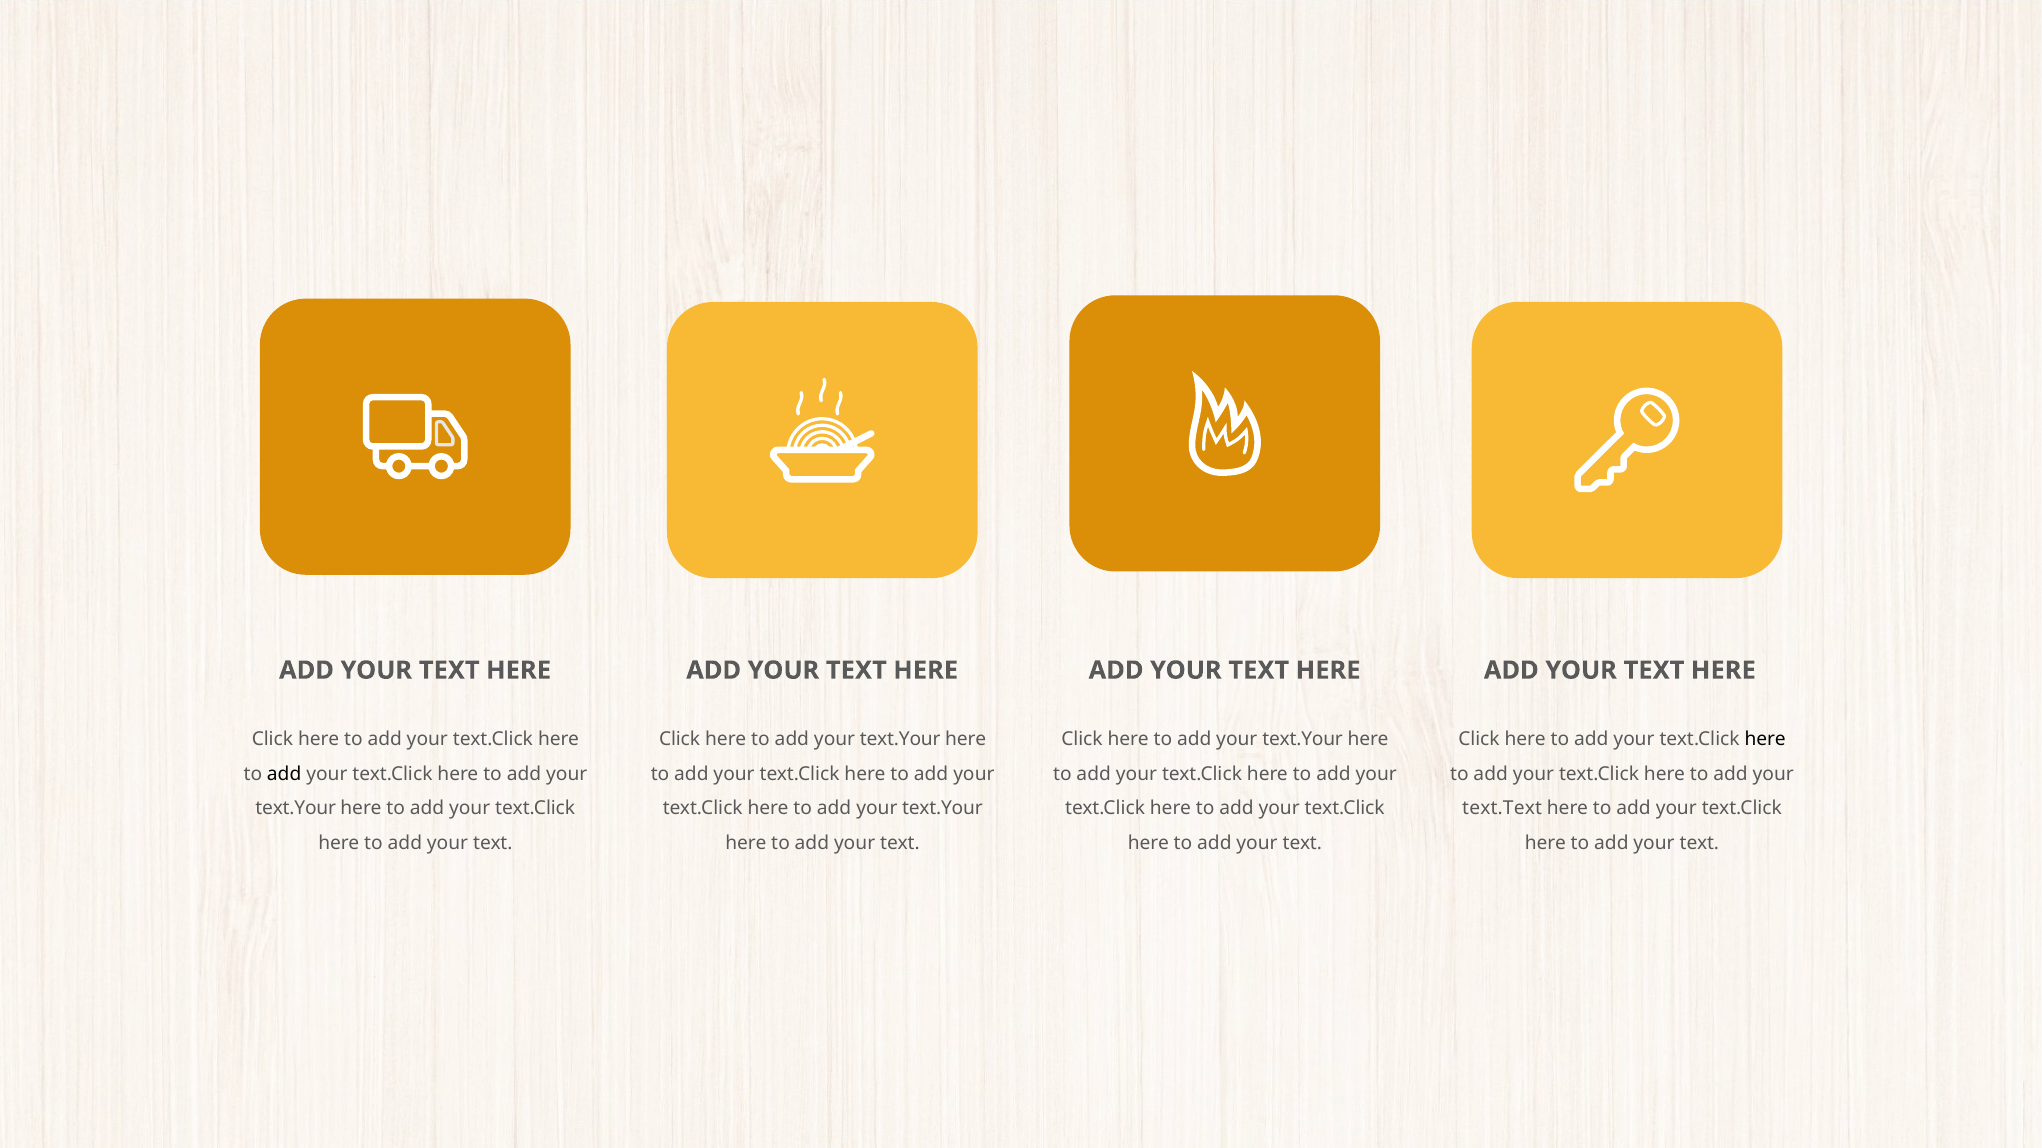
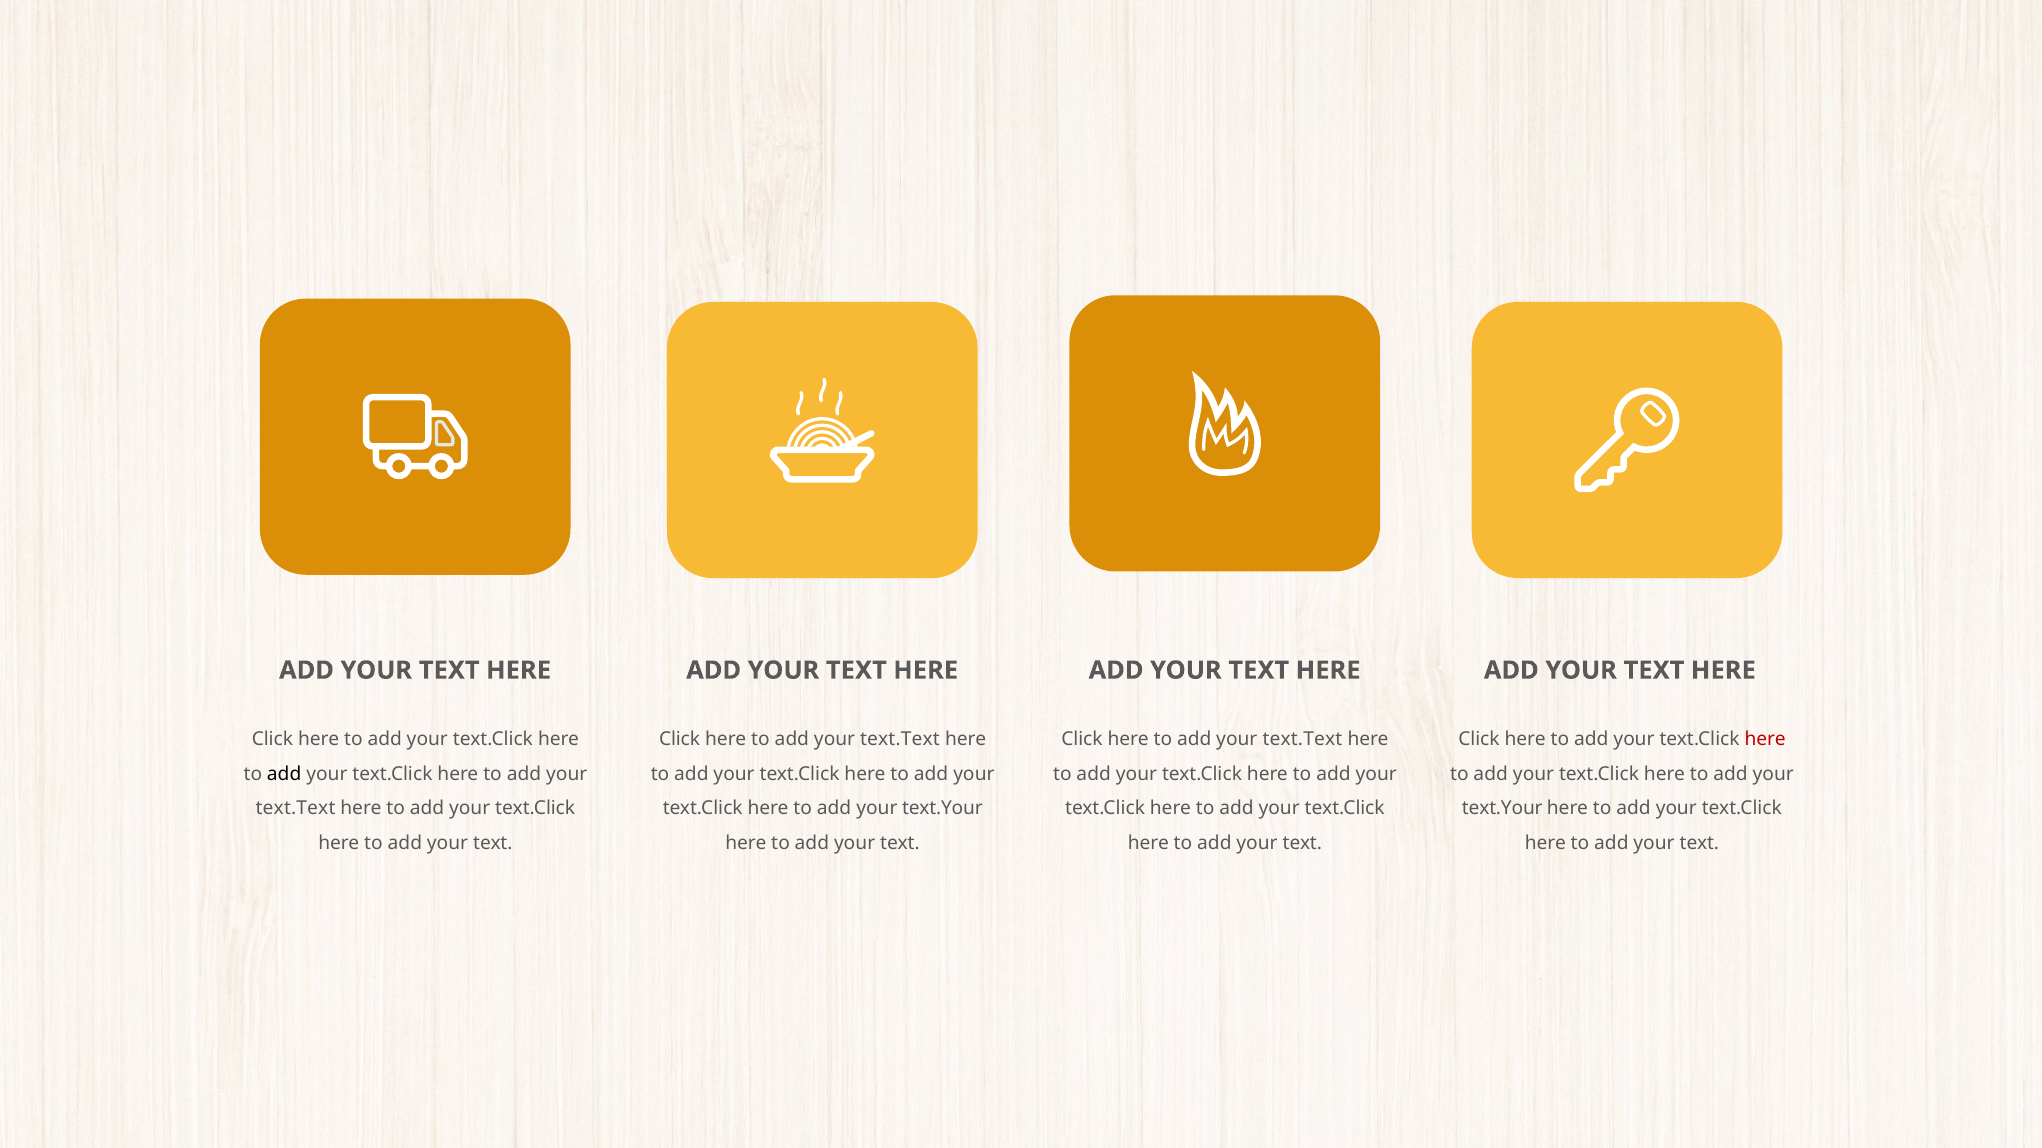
text.Your: text.Your -> text.Text (900, 740)
text.Your: text.Your -> text.Text (1302, 740)
here colour: black -> red (1765, 740)
text.Your: text.Your -> text.Text (296, 809)
text.Text: text.Text -> text.Your (1502, 809)
